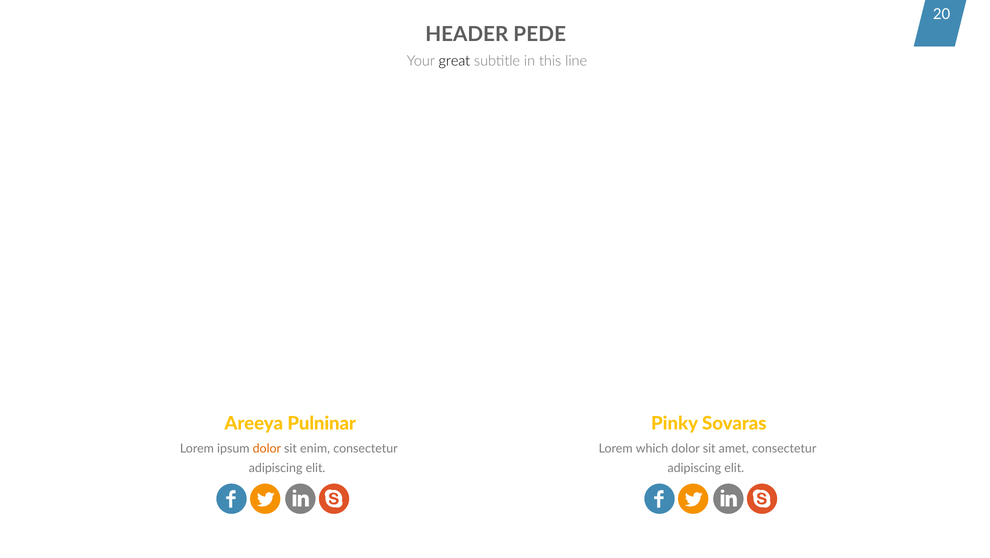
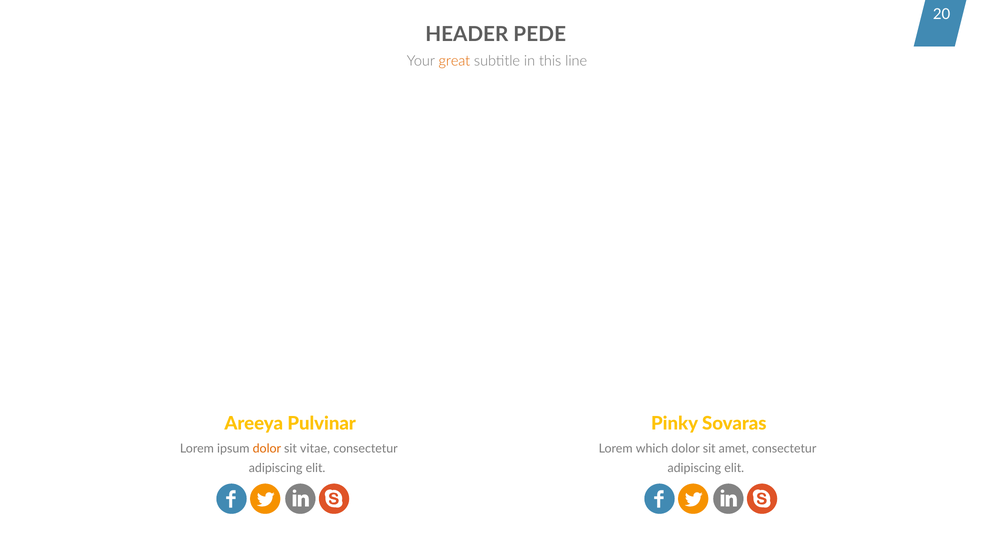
great colour: black -> orange (454, 61)
Pulninar: Pulninar -> Pulvinar (322, 424)
enim: enim -> vitae (315, 449)
